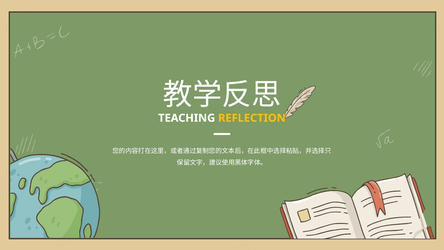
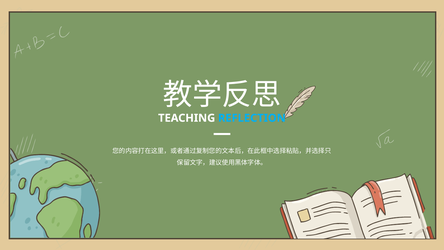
REFLECTION colour: yellow -> light blue (252, 118)
